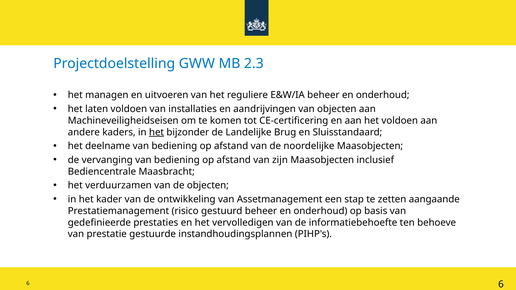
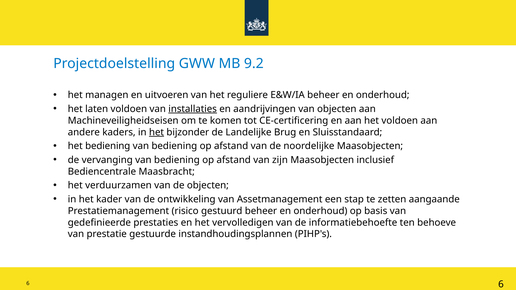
2.3: 2.3 -> 9.2 (254, 64)
installaties underline: none -> present (193, 109)
het deelname: deelname -> bediening (108, 146)
